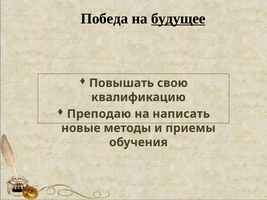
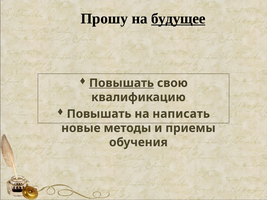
Победа: Победа -> Прошу (104, 19)
Повышать underline: none -> present (122, 83)
Преподаю: Преподаю -> Повышать (99, 114)
